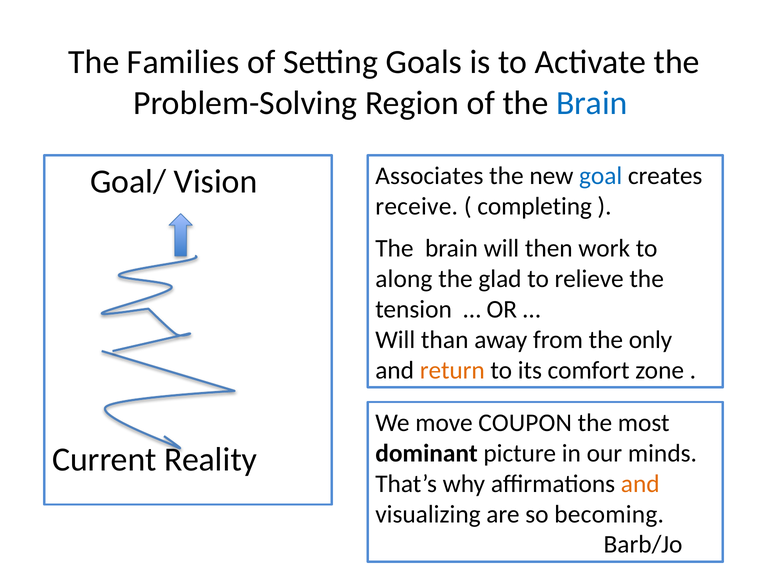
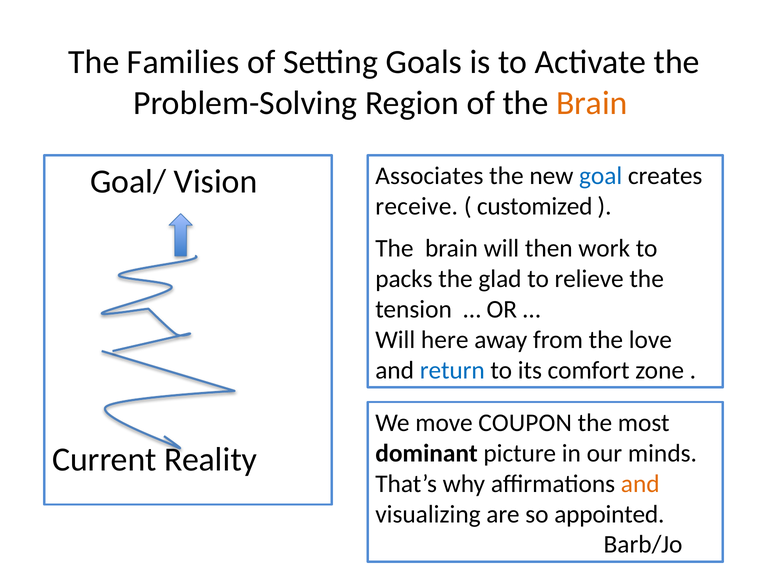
Brain colour: blue -> orange (592, 103)
completing: completing -> customized (535, 206)
along: along -> packs (404, 279)
than: than -> here (445, 340)
only: only -> love (650, 340)
return colour: orange -> blue (452, 370)
becoming: becoming -> appointed (609, 514)
